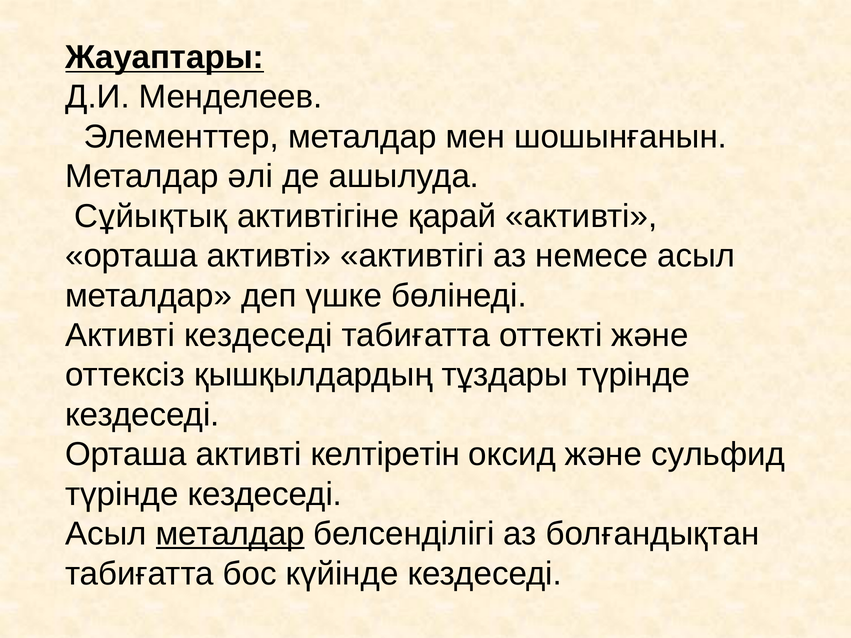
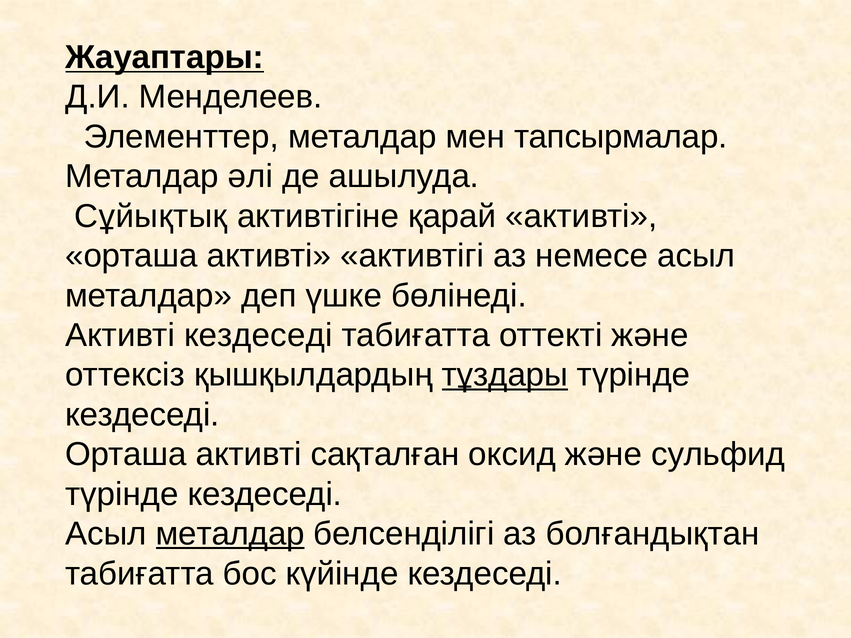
шошынғанын: шошынғанын -> тапсырмалар (621, 137)
тұздары underline: none -> present (505, 375)
келтіретін: келтіретін -> сақталған (385, 455)
